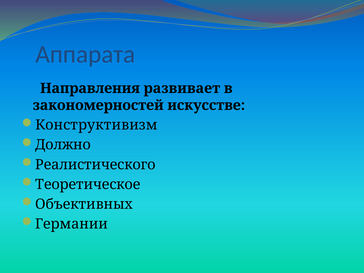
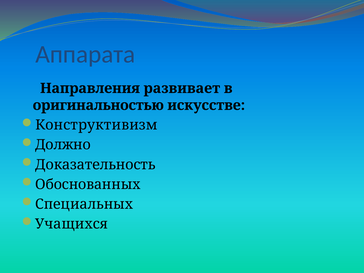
закономерностей: закономерностей -> оригинальностью (98, 105)
Реалистического: Реалистического -> Доказательность (95, 165)
Теоретическое: Теоретическое -> Обоснованных (88, 184)
Объективных: Объективных -> Специальных (84, 204)
Германии: Германии -> Учащихся (72, 224)
